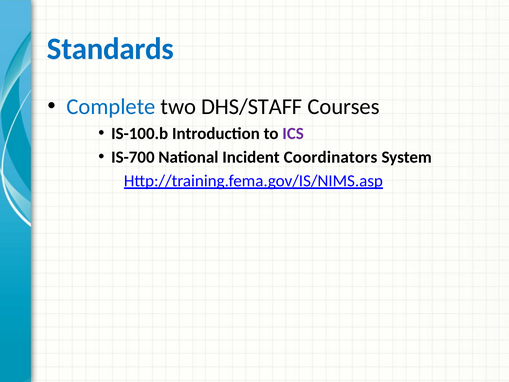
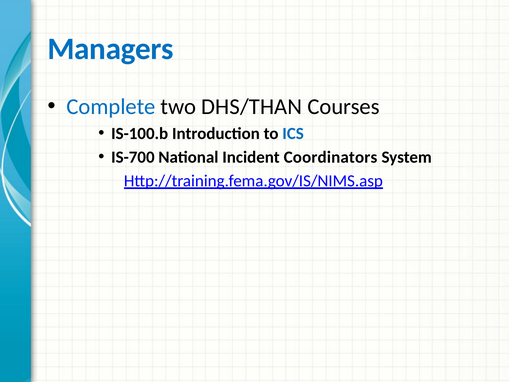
Standards: Standards -> Managers (110, 49)
DHS/STAFF: DHS/STAFF -> DHS/THAN (252, 107)
ICS colour: purple -> blue (293, 133)
